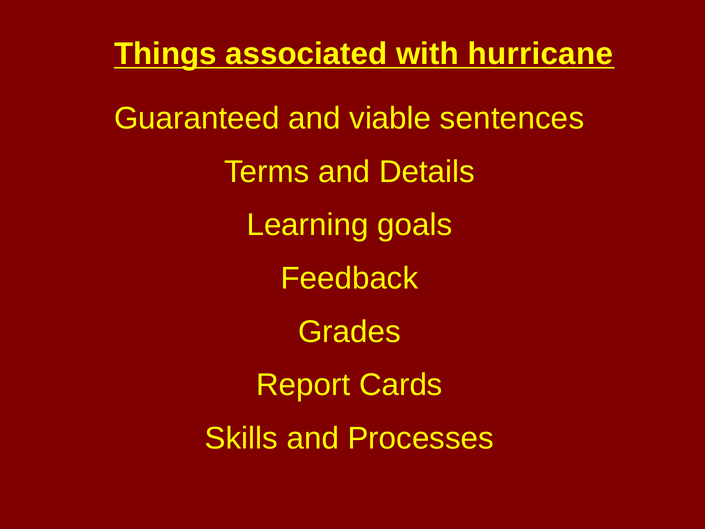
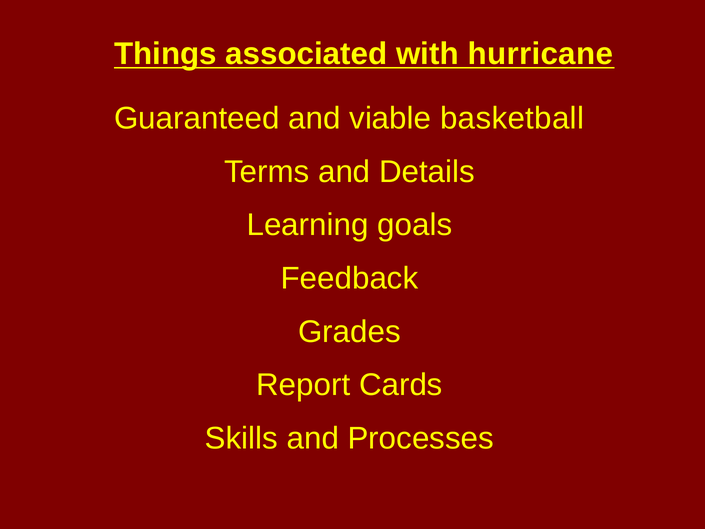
sentences: sentences -> basketball (512, 118)
